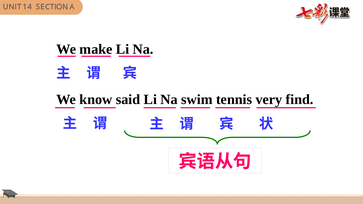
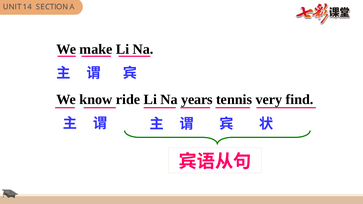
said: said -> ride (128, 100)
swim: swim -> years (197, 100)
